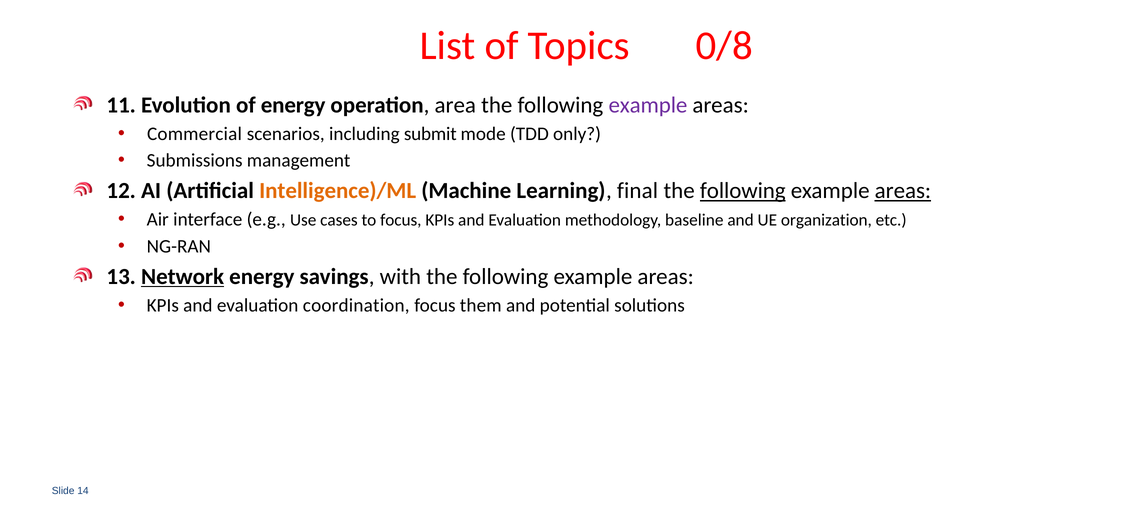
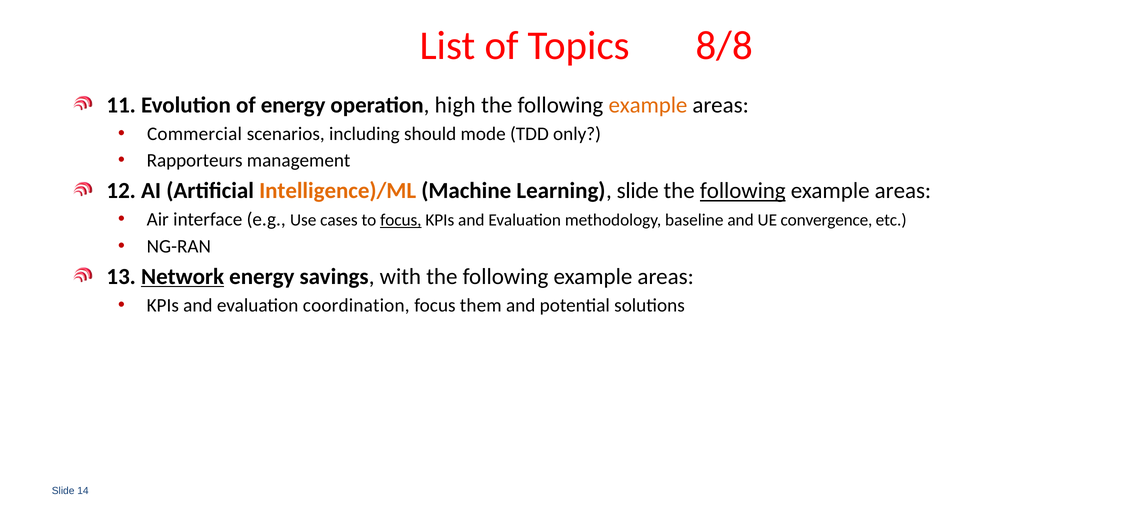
0/8: 0/8 -> 8/8 (724, 46)
area: area -> high (455, 105)
example colour: purple -> orange (648, 105)
submit: submit -> should (430, 134)
Submissions: Submissions -> Rapporteurs (195, 161)
Learning final: final -> slide (638, 191)
areas underline: present -> none (903, 191)
focus underline: none -> present (401, 220)
organization: organization -> convergence (826, 220)
